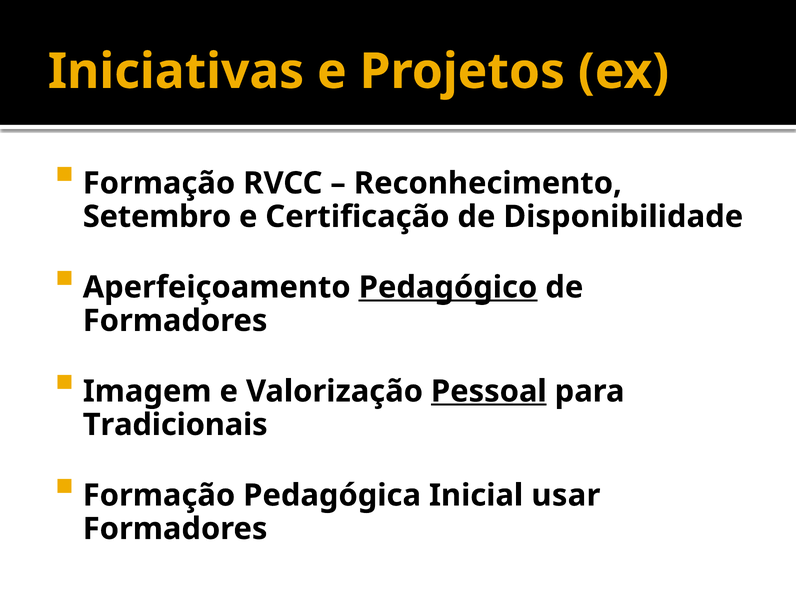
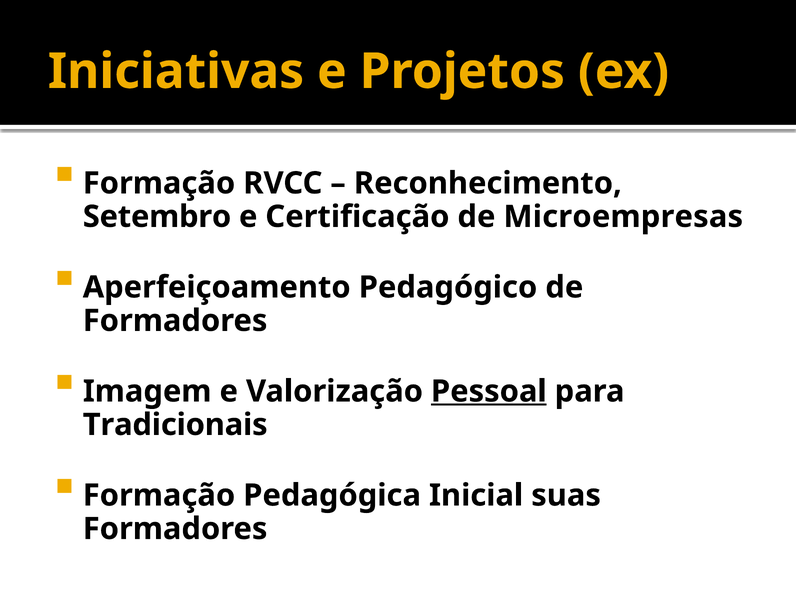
Disponibilidade: Disponibilidade -> Microempresas (623, 217)
Pedagógico underline: present -> none (448, 287)
usar: usar -> suas (566, 495)
